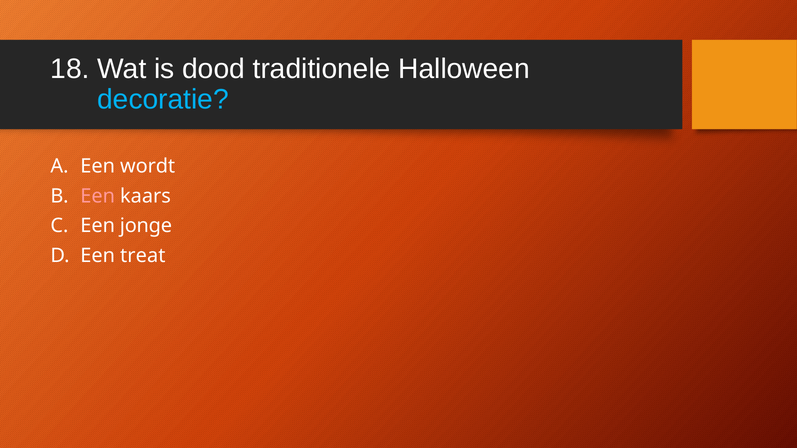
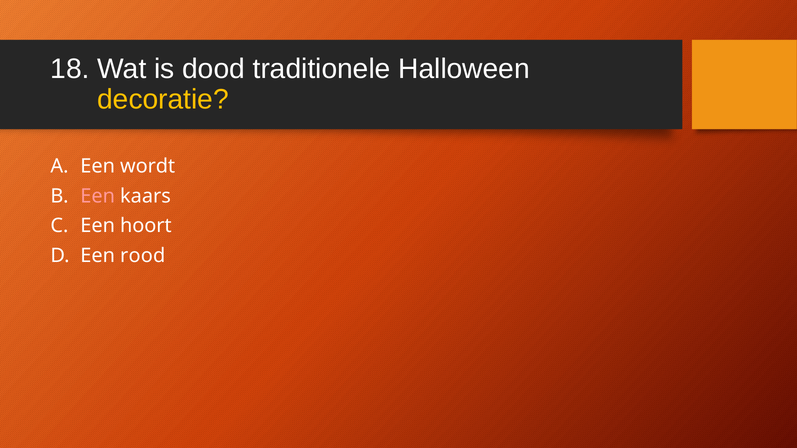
decoratie colour: light blue -> yellow (163, 100)
jonge: jonge -> hoort (146, 226)
treat: treat -> rood (143, 256)
